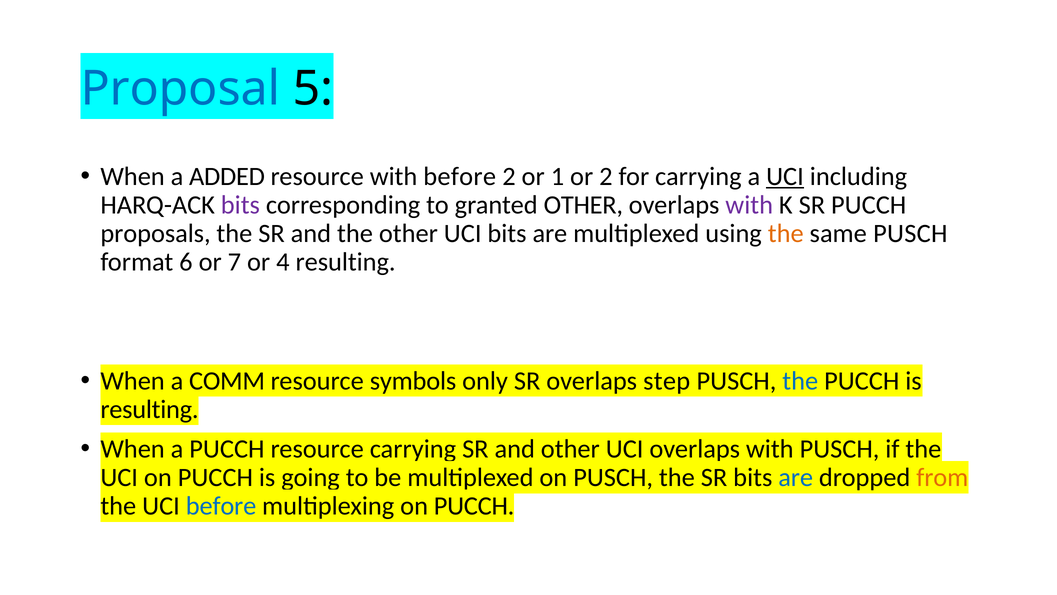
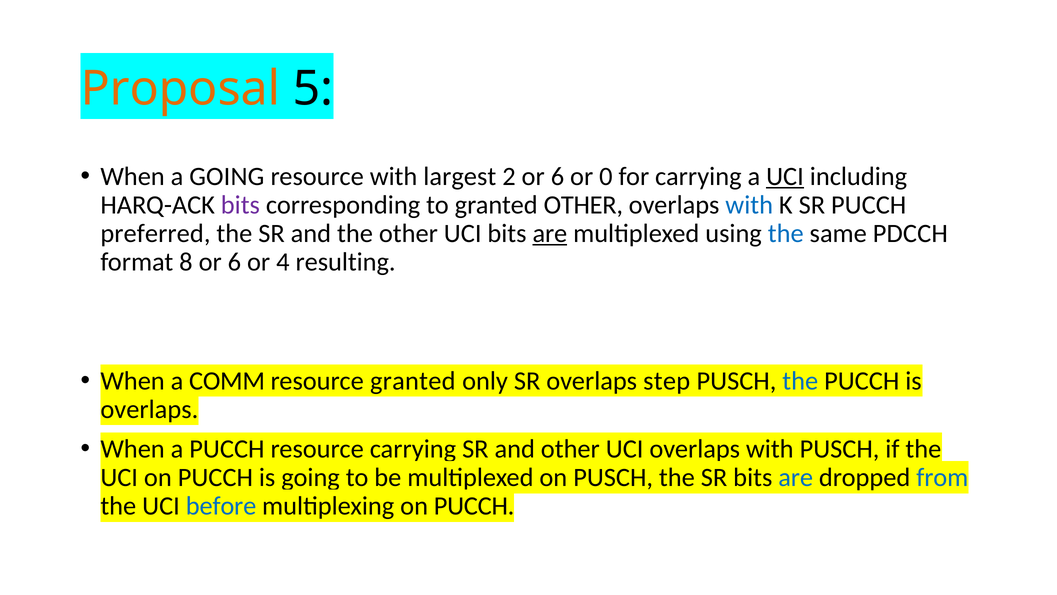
Proposal colour: blue -> orange (180, 89)
a ADDED: ADDED -> GOING (227, 176)
with before: before -> largest (460, 176)
2 or 1: 1 -> 6 (557, 176)
or 2: 2 -> 0 (606, 176)
with colour: purple -> blue (749, 205)
proposals: proposals -> preferred (155, 233)
are underline: none -> present (550, 233)
the colour: orange -> blue (786, 233)
same PUSCH: PUSCH -> PDCCH (910, 233)
6: 6 -> 8 (186, 262)
7: 7 -> 6 (234, 262)
resource symbols: symbols -> granted (413, 381)
resulting: resulting -> overlaps (149, 409)
from colour: orange -> blue (942, 477)
